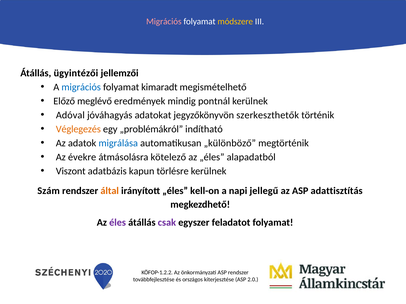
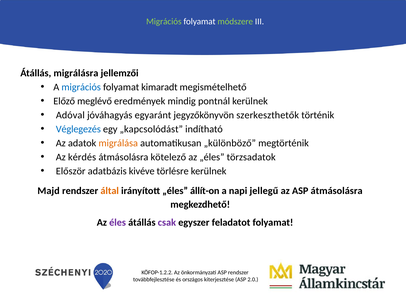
Migrációs colour: pink -> light green (164, 21)
módszere colour: yellow -> light green (235, 21)
ügyintézői: ügyintézői -> migrálásra (76, 73)
adatokat: adatokat -> egyaránt (153, 115)
Véglegezés colour: orange -> blue (78, 129)
„problémákról: „problémákról -> „kapcsolódást (151, 129)
migrálása colour: blue -> orange (118, 143)
évekre: évekre -> kérdés (82, 157)
alapadatból: alapadatból -> törzsadatok (251, 157)
Viszont: Viszont -> Először (71, 171)
kapun: kapun -> kivéve (142, 171)
Szám: Szám -> Majd (49, 191)
kell-on: kell-on -> állít-on (205, 191)
ASP adattisztítás: adattisztítás -> átmásolásra (337, 191)
